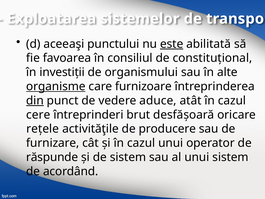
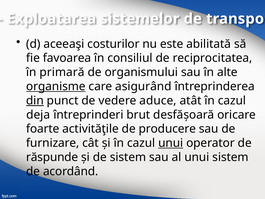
punctului: punctului -> costurilor (113, 44)
este underline: present -> none (172, 44)
constituţional: constituţional -> reciprocitatea (213, 58)
investiţii: investiţii -> primară (62, 72)
furnizoare: furnizoare -> asigurând (143, 86)
cere: cere -> deja (38, 115)
reţele: reţele -> foarte (43, 129)
unui underline: none -> present (171, 143)
